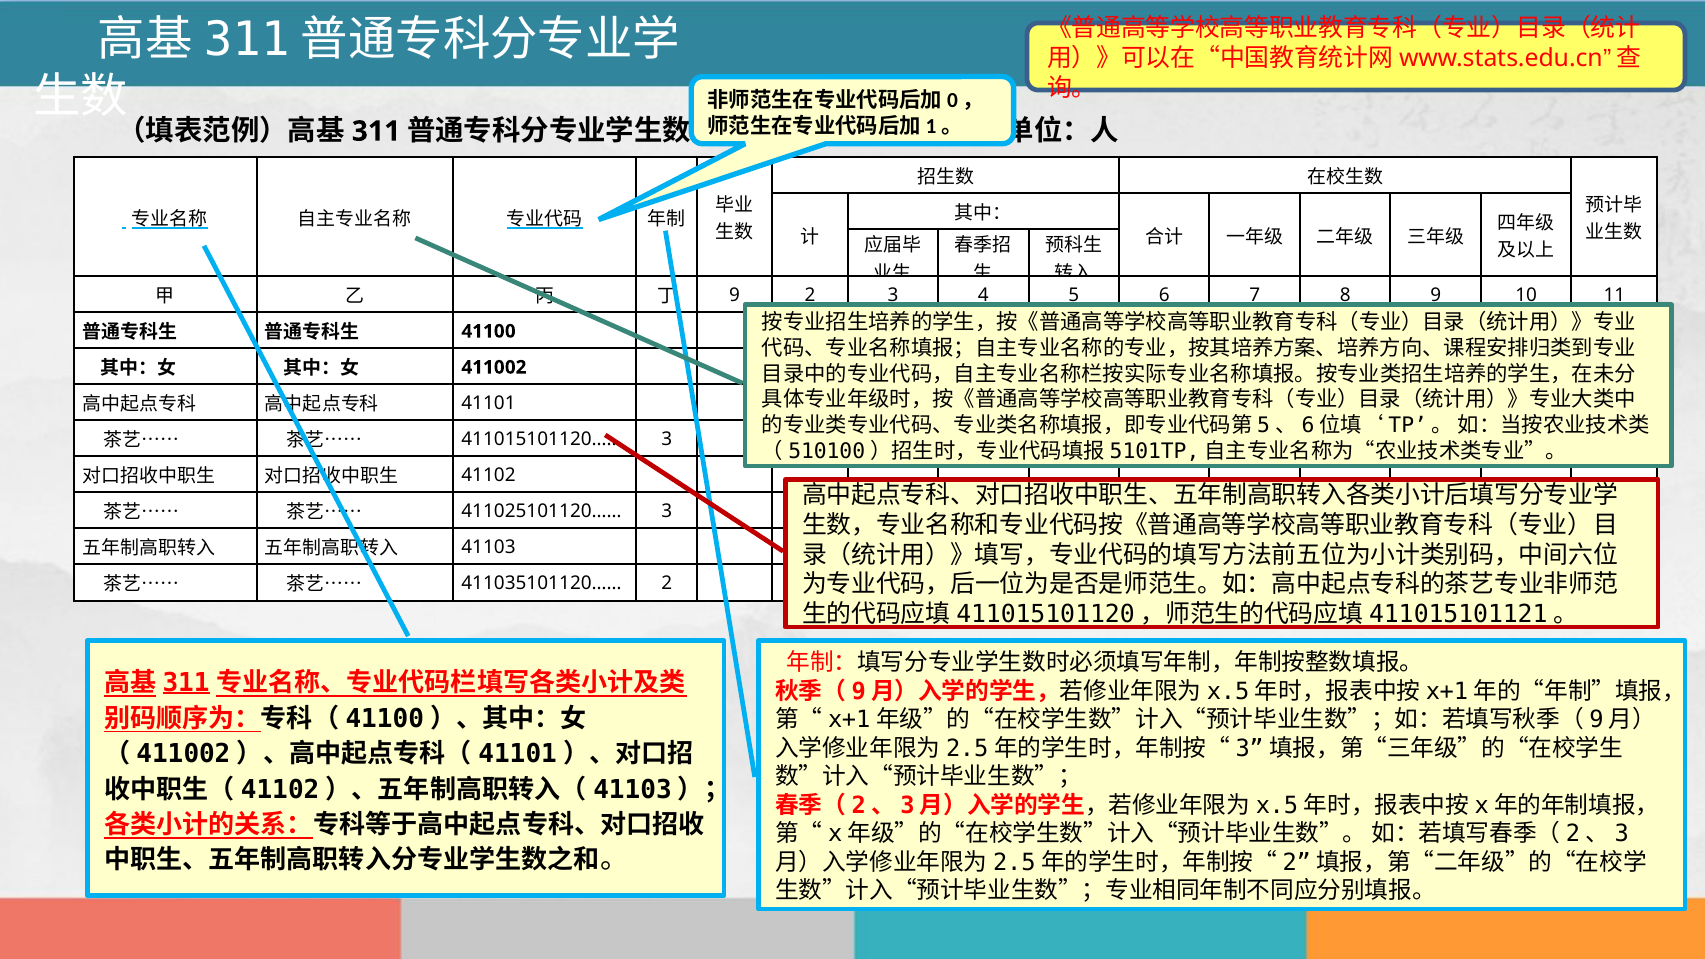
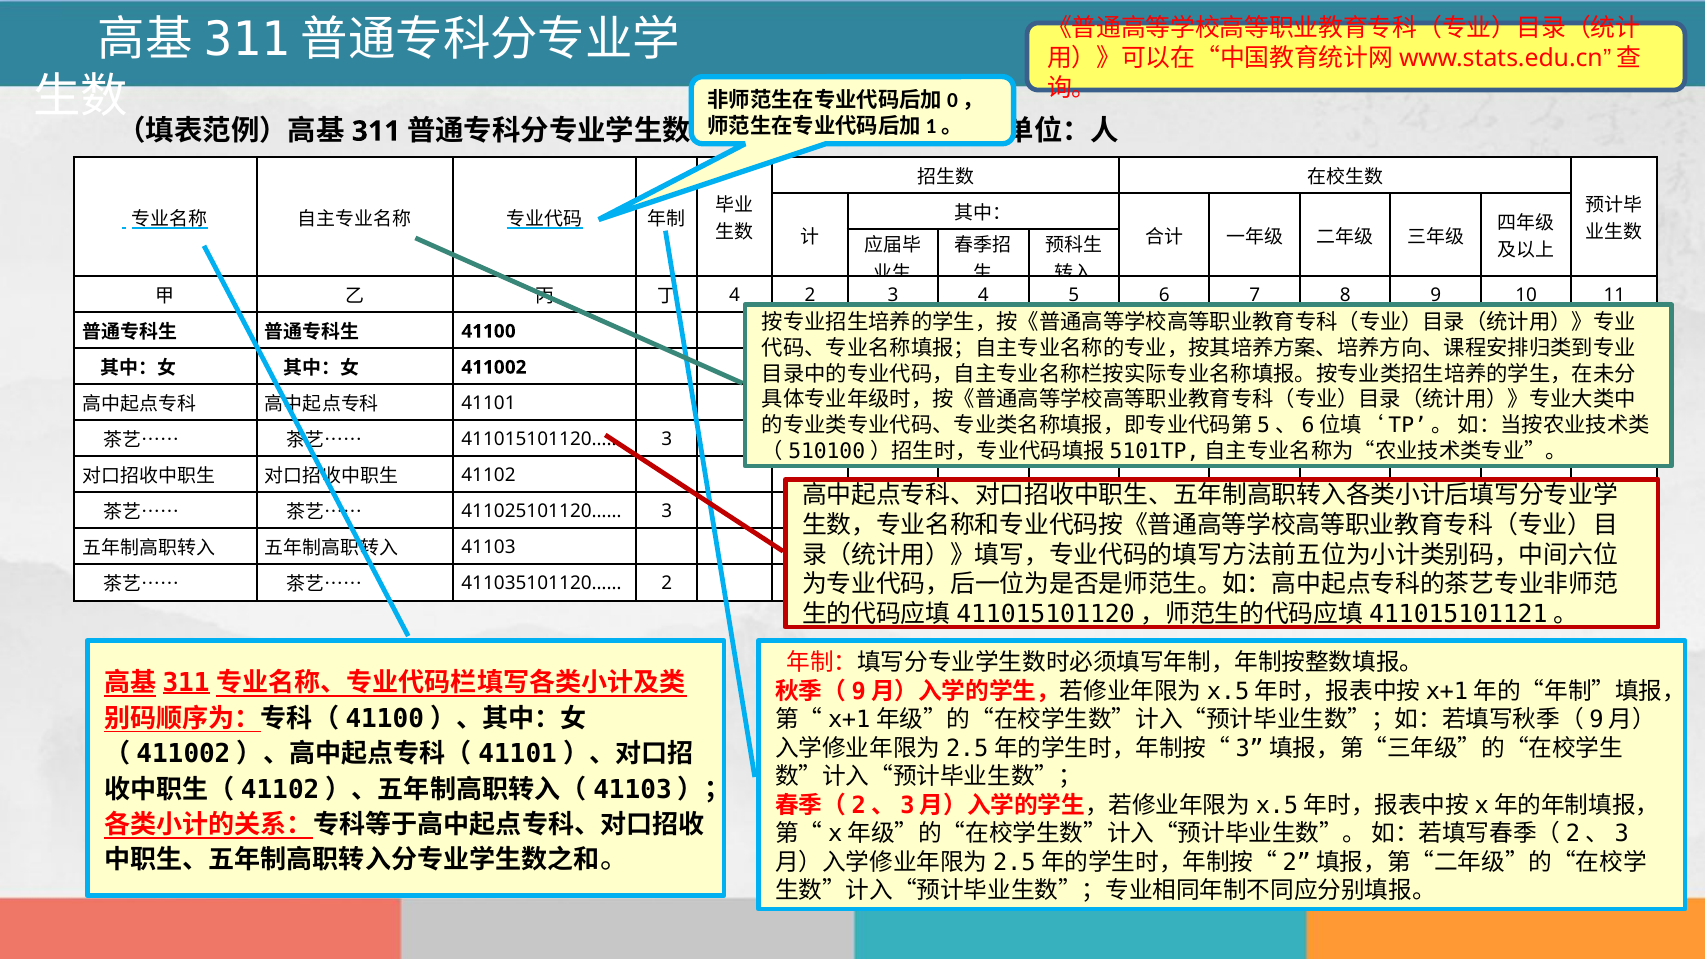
9: 9 -> 4 (735, 295)
